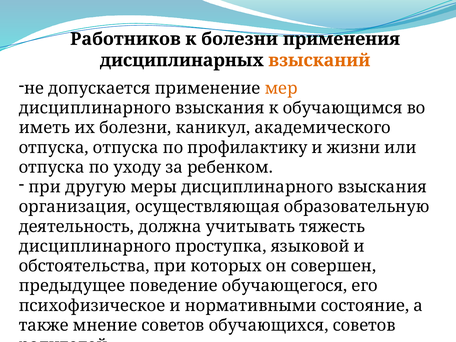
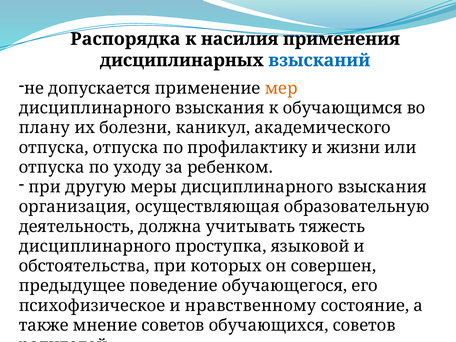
Работников: Работников -> Распорядка (125, 39)
к болезни: болезни -> насилия (240, 39)
взысканий colour: orange -> blue (319, 60)
иметь: иметь -> плану (44, 128)
нормативными: нормативными -> нравственному (251, 306)
